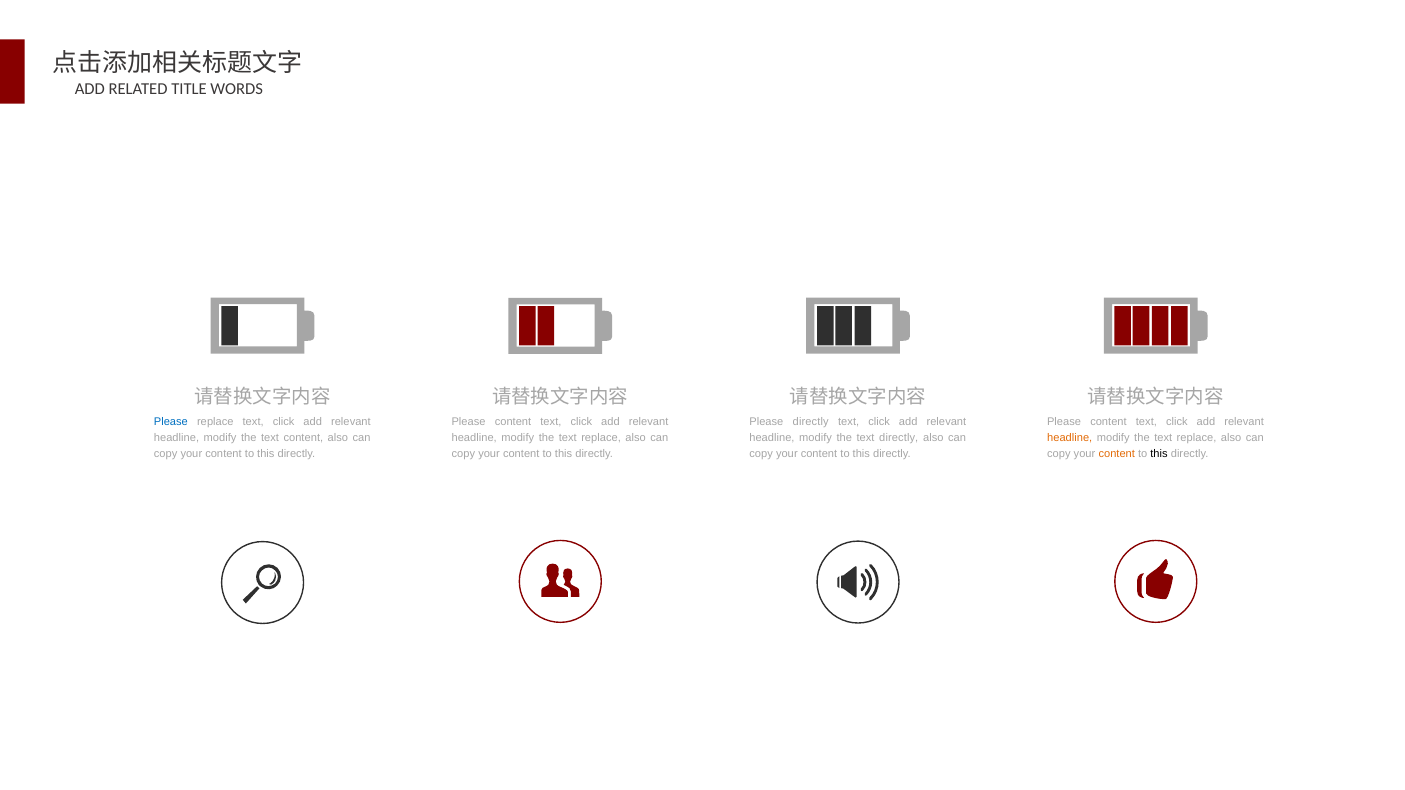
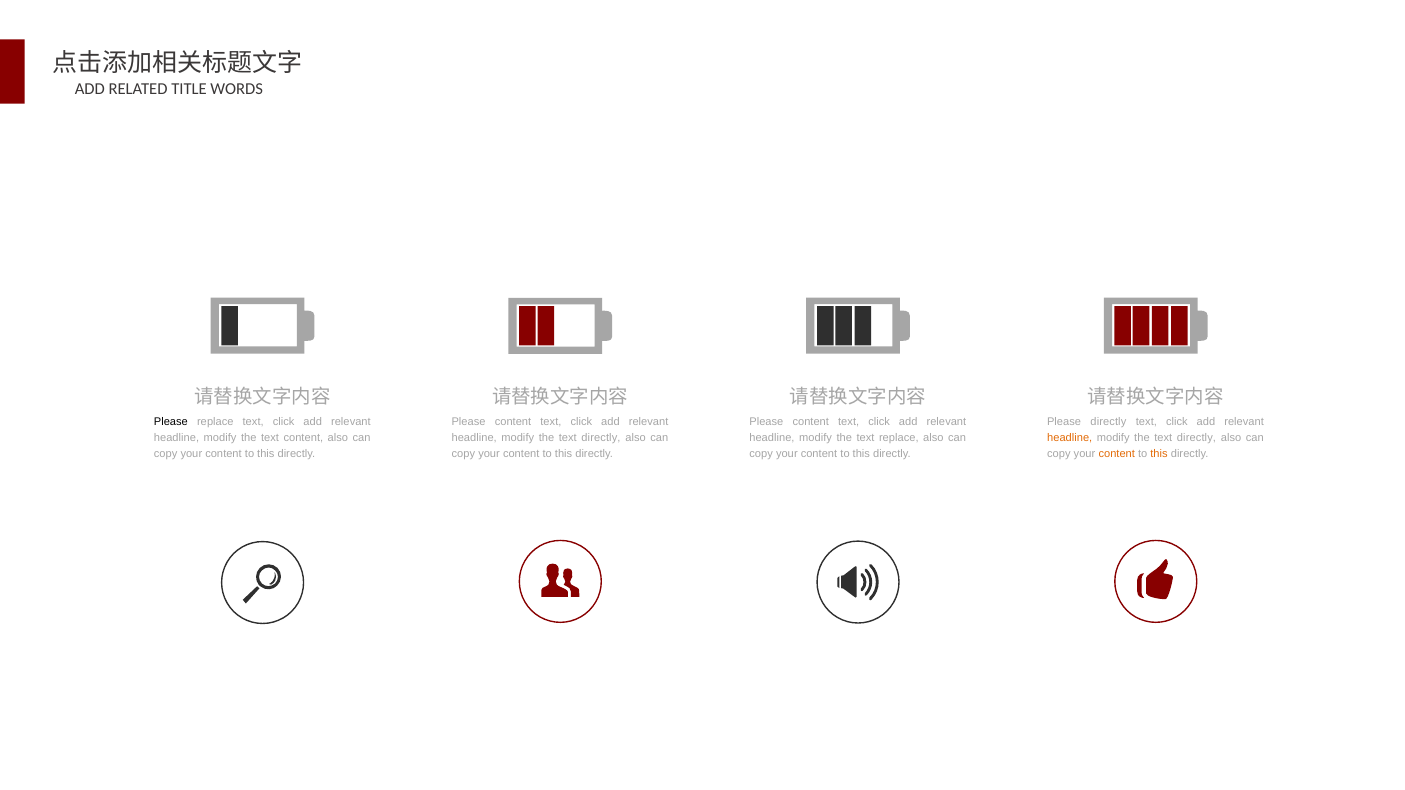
Please colour: blue -> black (171, 422)
directly: directly -> content (811, 422)
content: content -> directly (1108, 422)
replace: replace -> directly (601, 438)
text directly: directly -> replace (899, 438)
replace: replace -> directly (1196, 438)
this colour: black -> orange (1159, 454)
